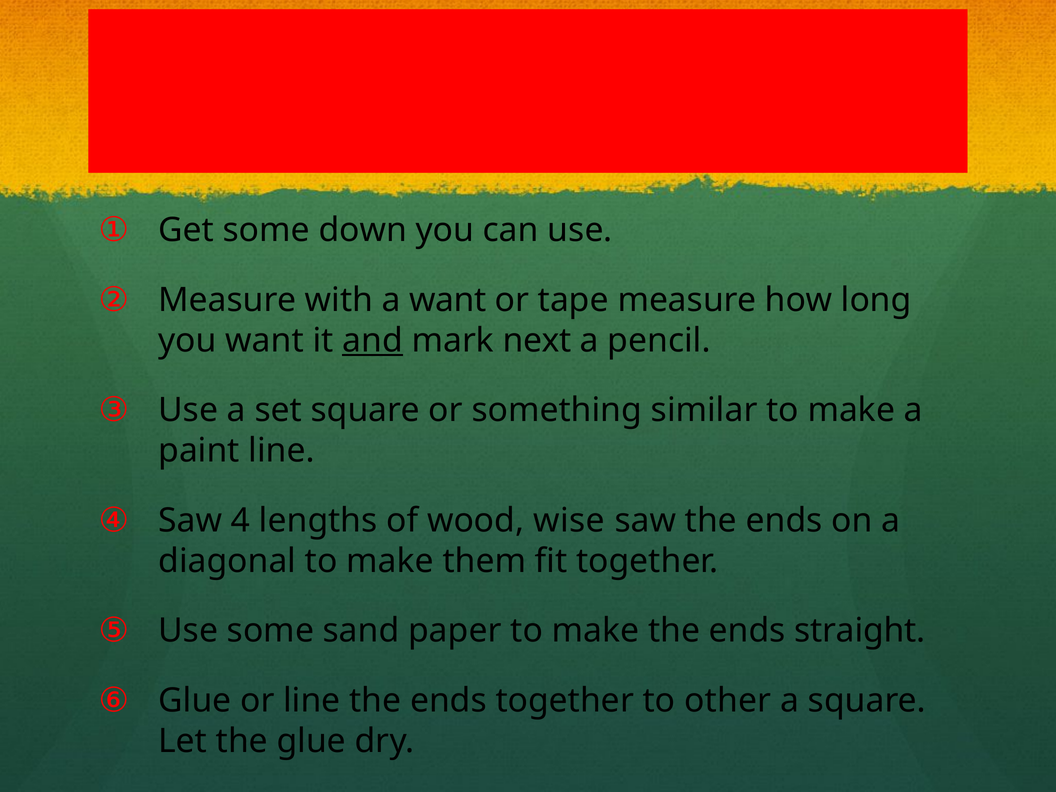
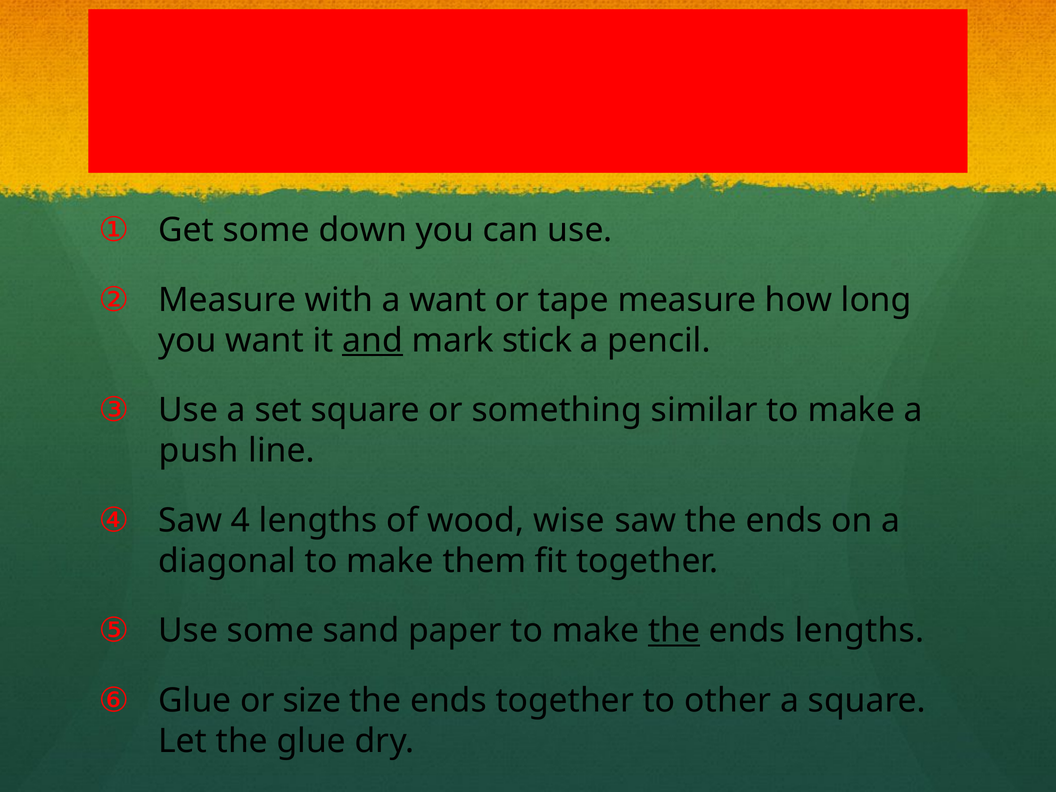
next: next -> stick (537, 341)
paint: paint -> push (199, 451)
the underline: none -> present (674, 631)
ends straight: straight -> lengths (860, 631)
or line: line -> size (312, 701)
